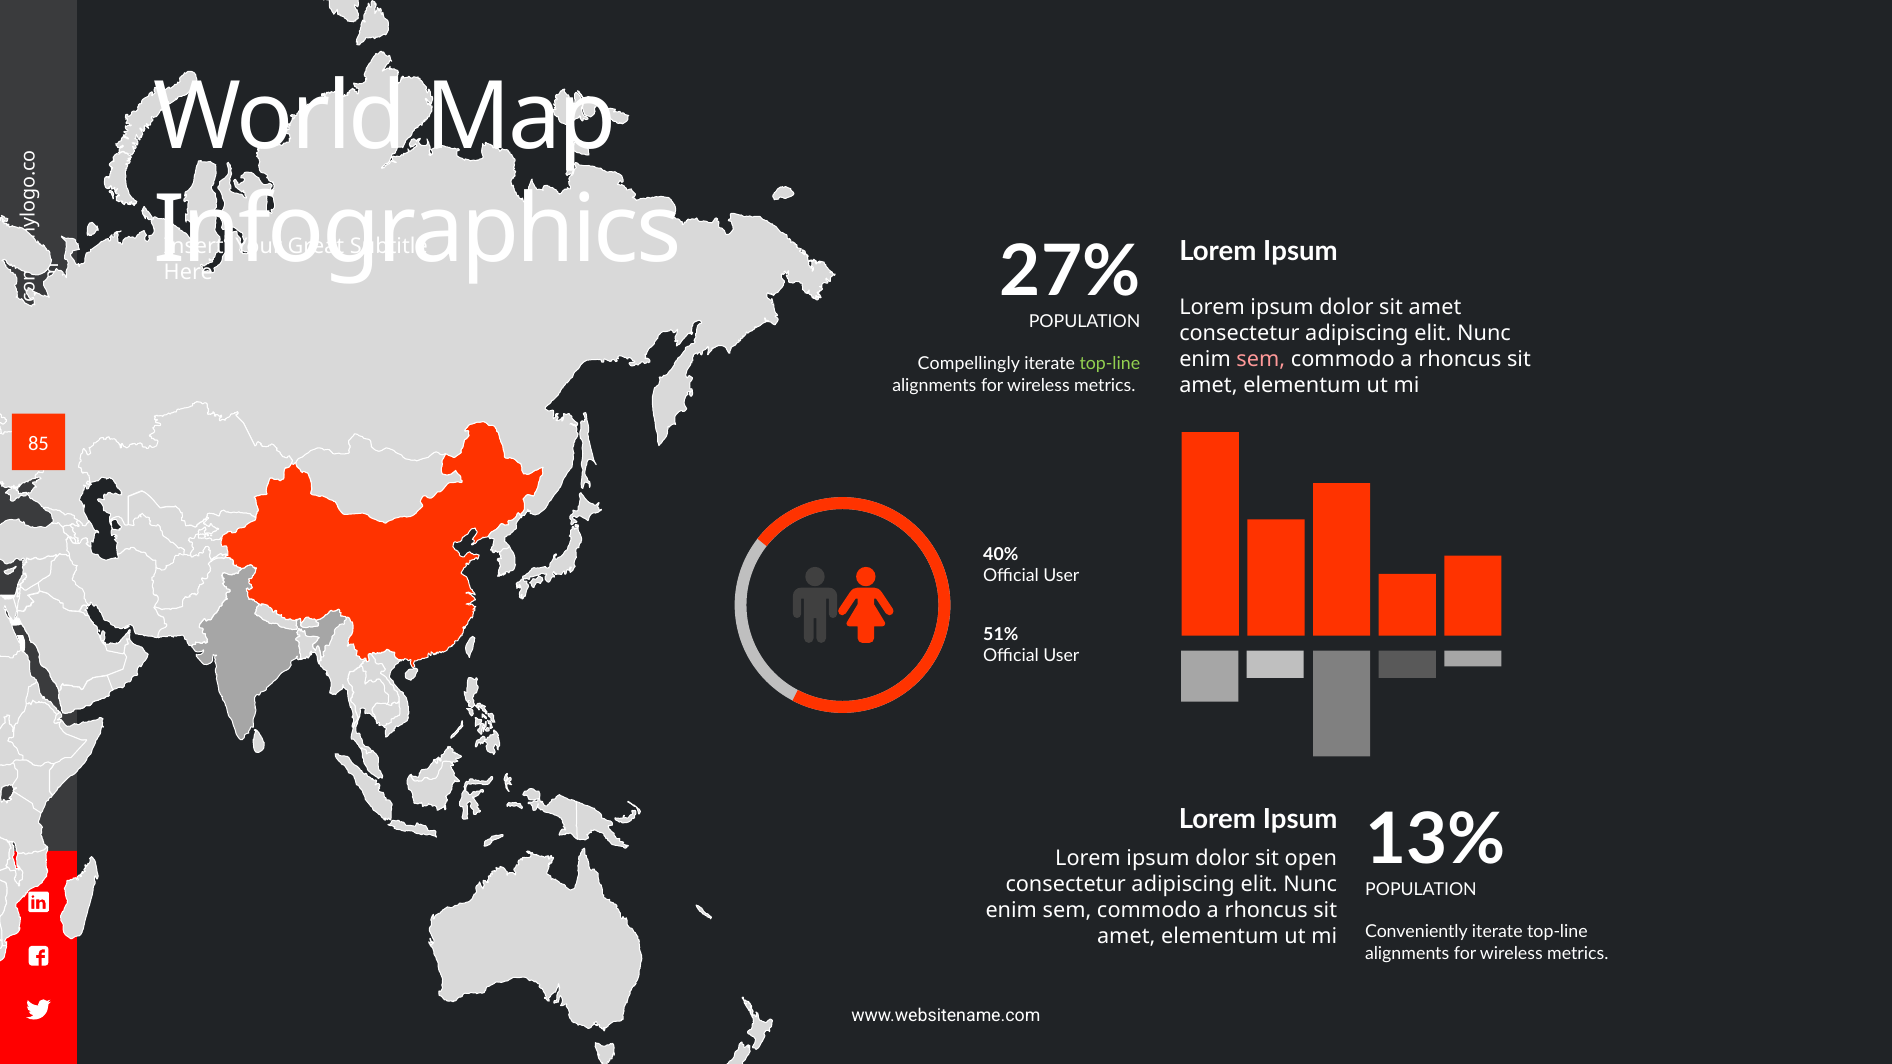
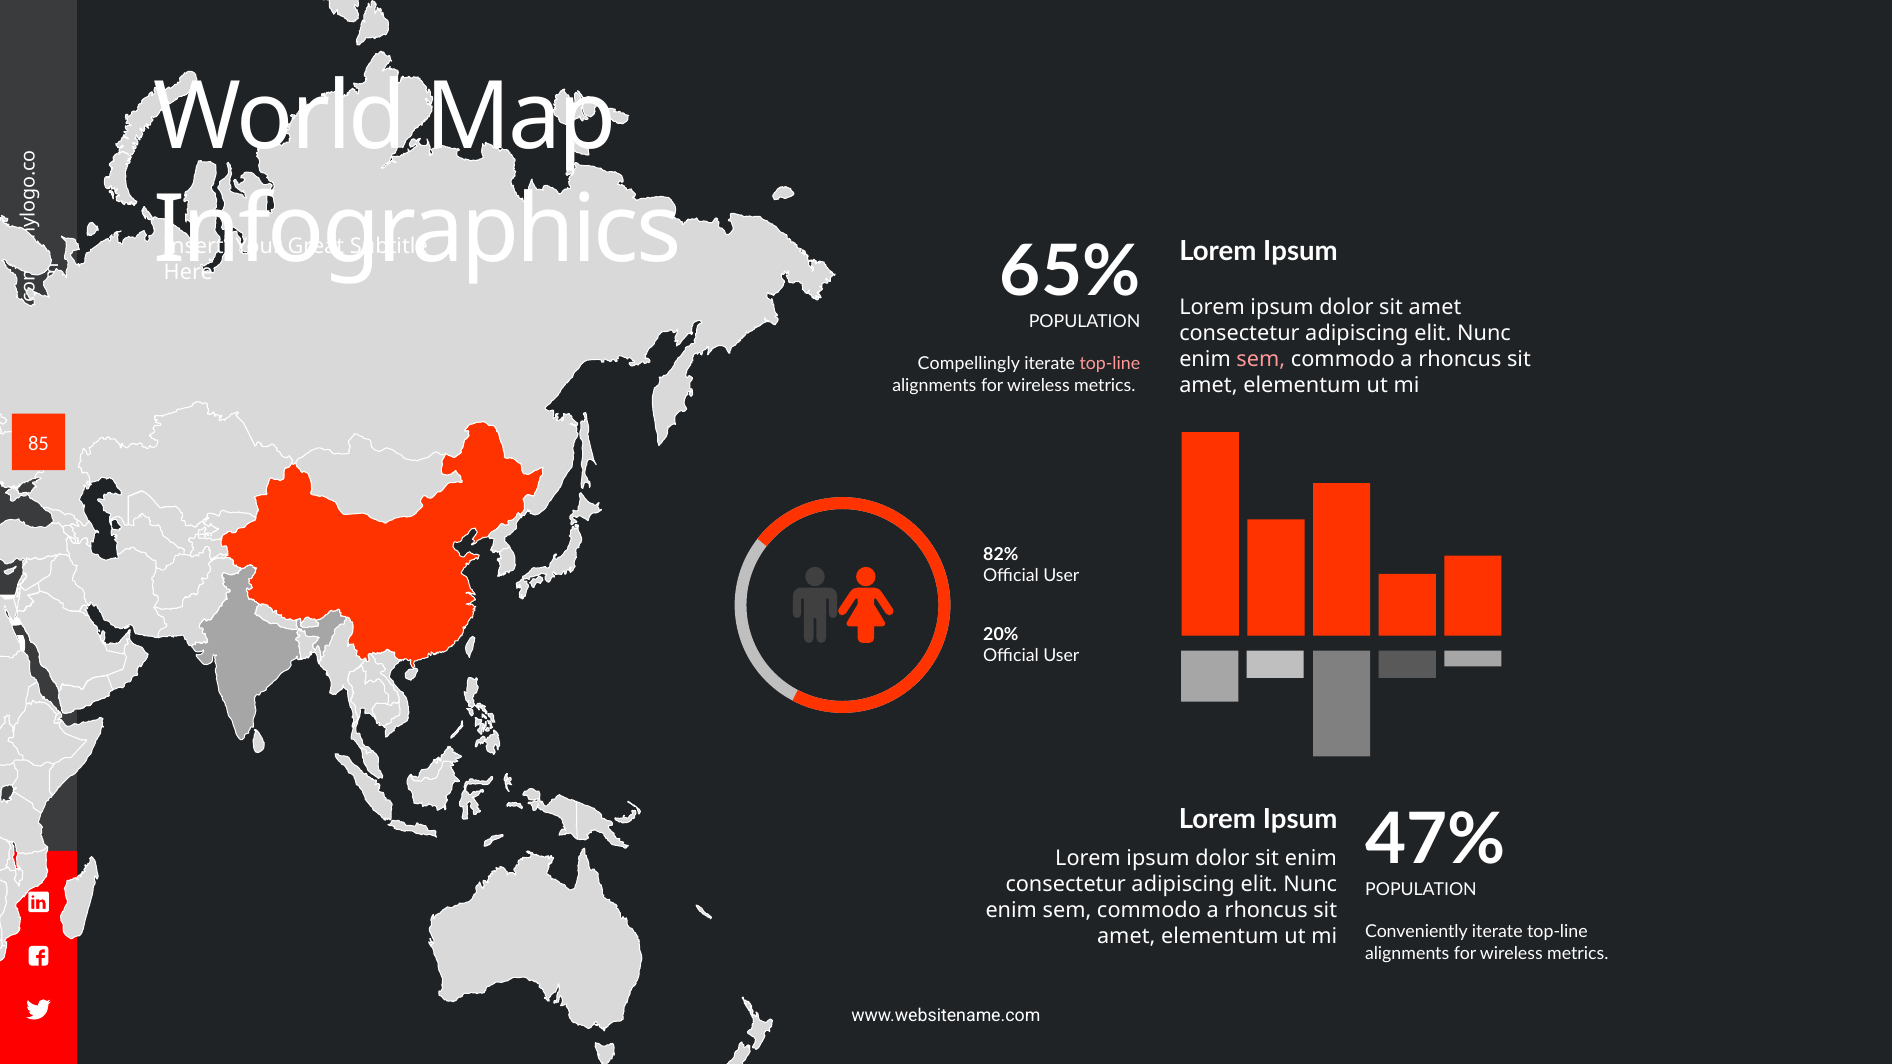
27%: 27% -> 65% (1070, 272)
top-line colour: light green -> pink (1110, 364)
40%: 40% -> 82% (1001, 555)
51%: 51% -> 20% (1001, 635)
13%: 13% -> 47% (1435, 840)
sit open: open -> enim (1311, 858)
